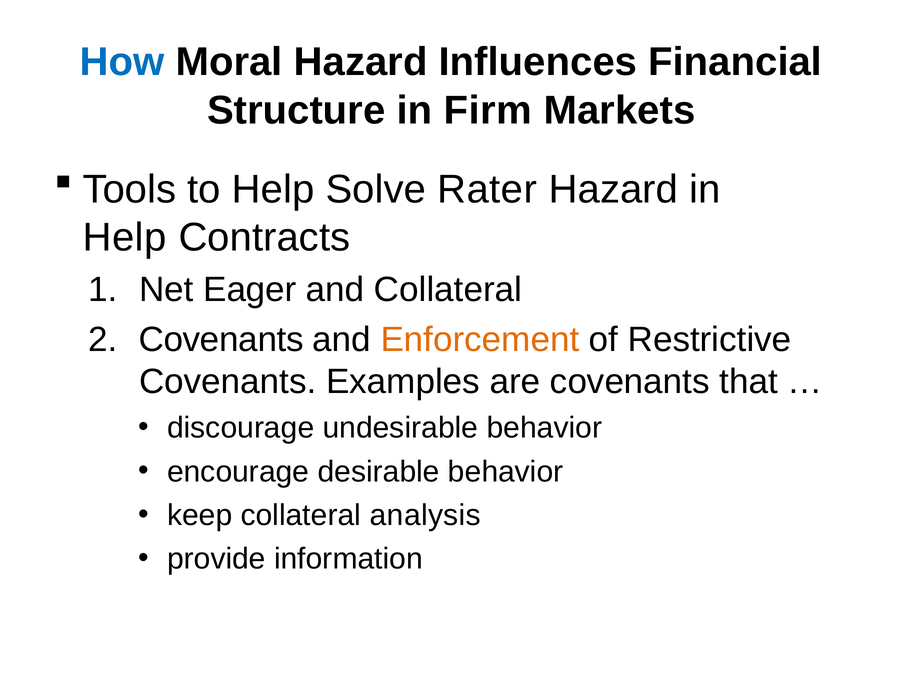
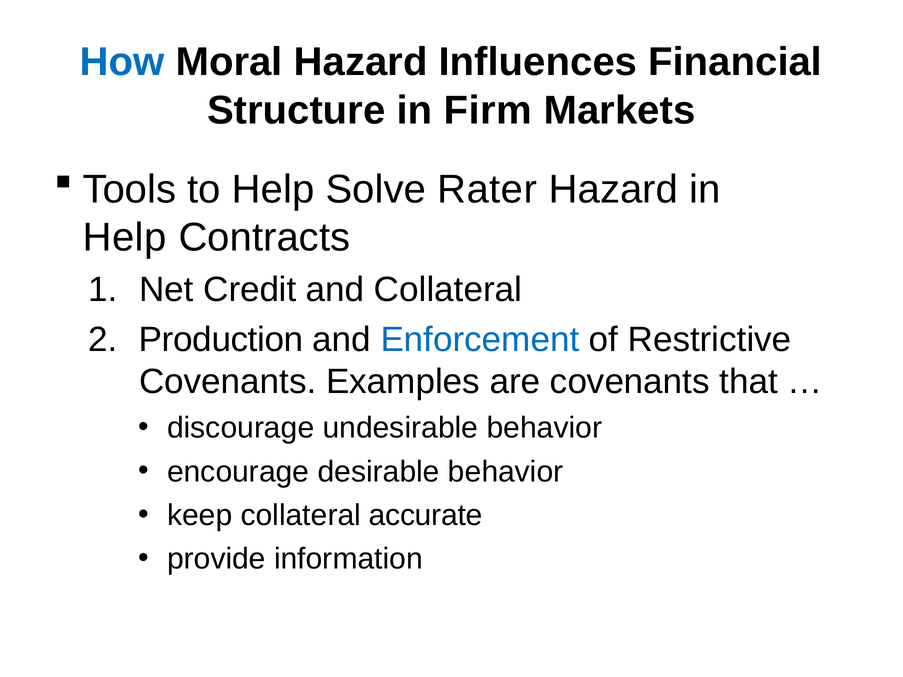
Eager: Eager -> Credit (250, 290)
Covenants: Covenants -> Production (221, 340)
Enforcement colour: orange -> blue (480, 340)
analysis: analysis -> accurate (426, 515)
